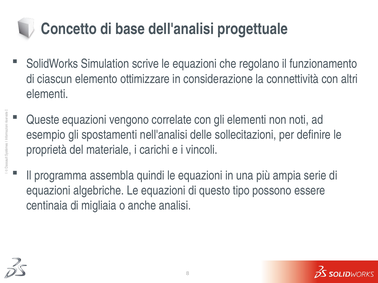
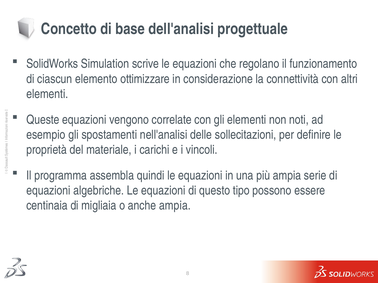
anche analisi: analisi -> ampia (175, 206)
